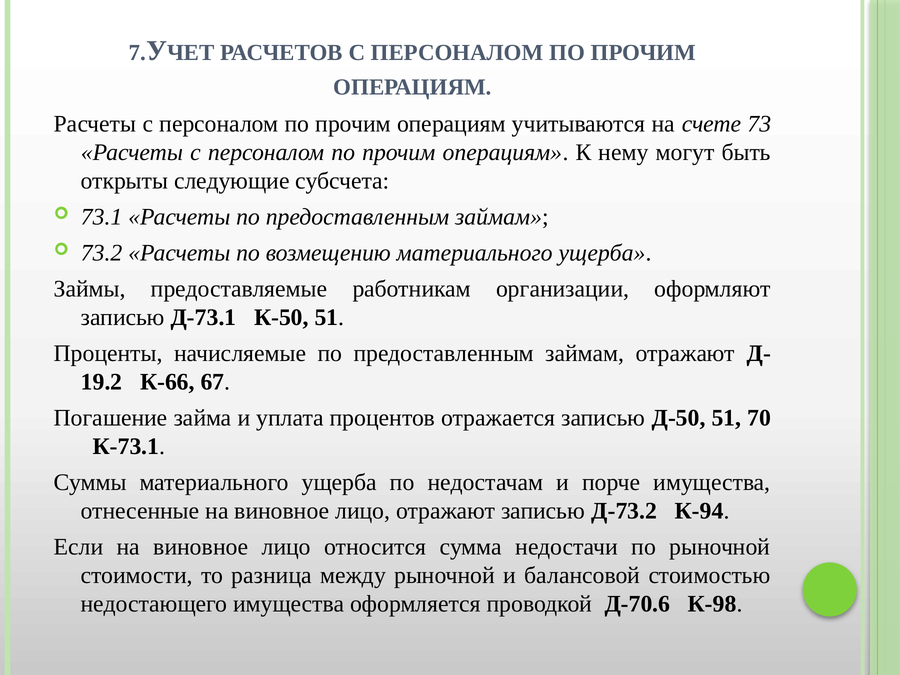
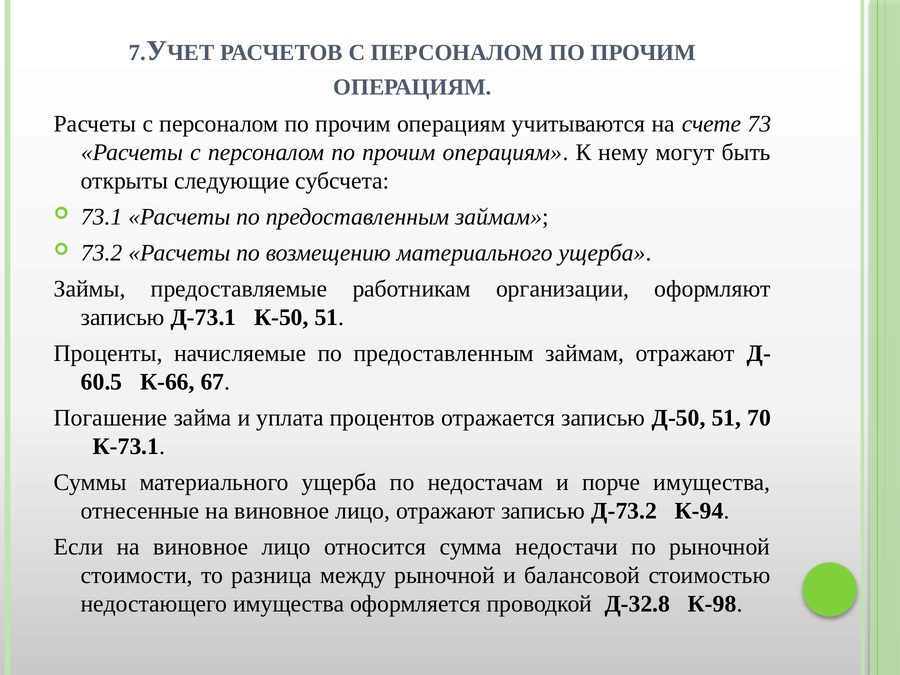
19.2: 19.2 -> 60.5 (102, 382)
Д-70.6: Д-70.6 -> Д-32.8 (637, 604)
